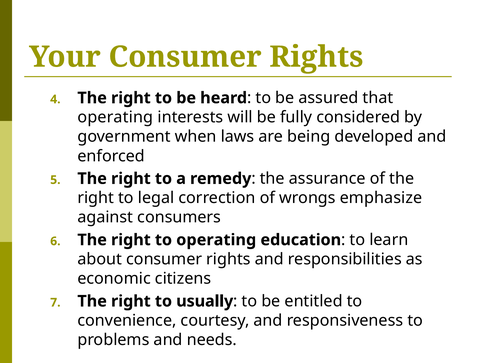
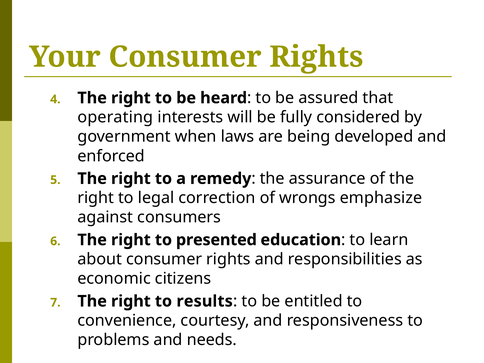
to operating: operating -> presented (216, 240)
usually: usually -> results (205, 301)
